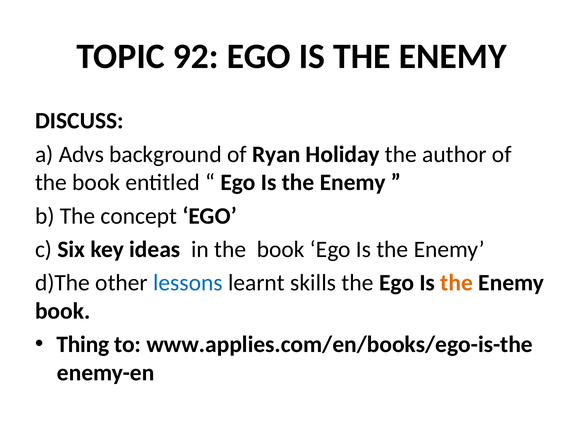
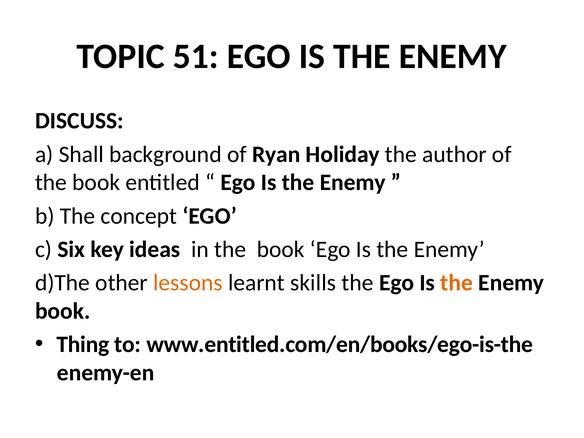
92: 92 -> 51 (196, 57)
Advs: Advs -> Shall (81, 154)
lessons colour: blue -> orange (188, 283)
www.applies.com/en/books/ego-is-the: www.applies.com/en/books/ego-is-the -> www.entitled.com/en/books/ego-is-the (340, 345)
